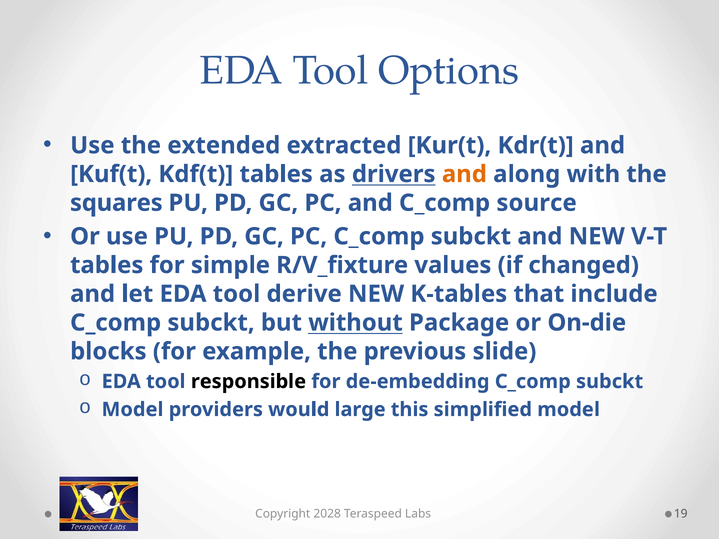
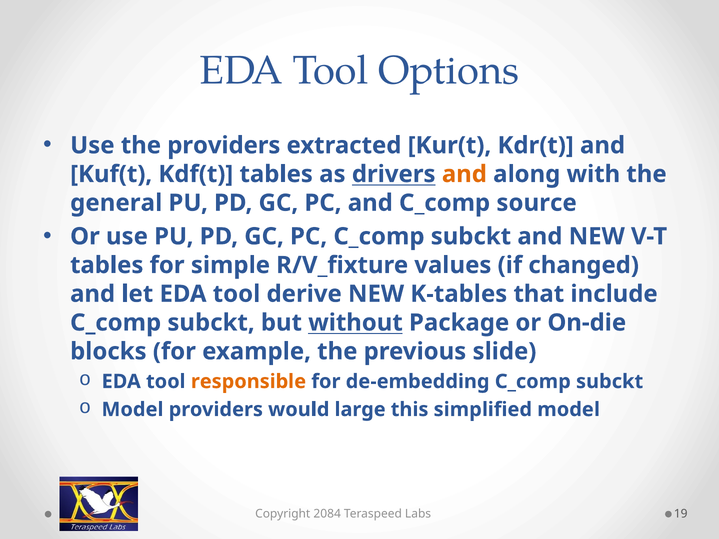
the extended: extended -> providers (224, 145)
squares: squares -> general (116, 203)
responsible colour: black -> orange (248, 382)
2028: 2028 -> 2084 (327, 514)
